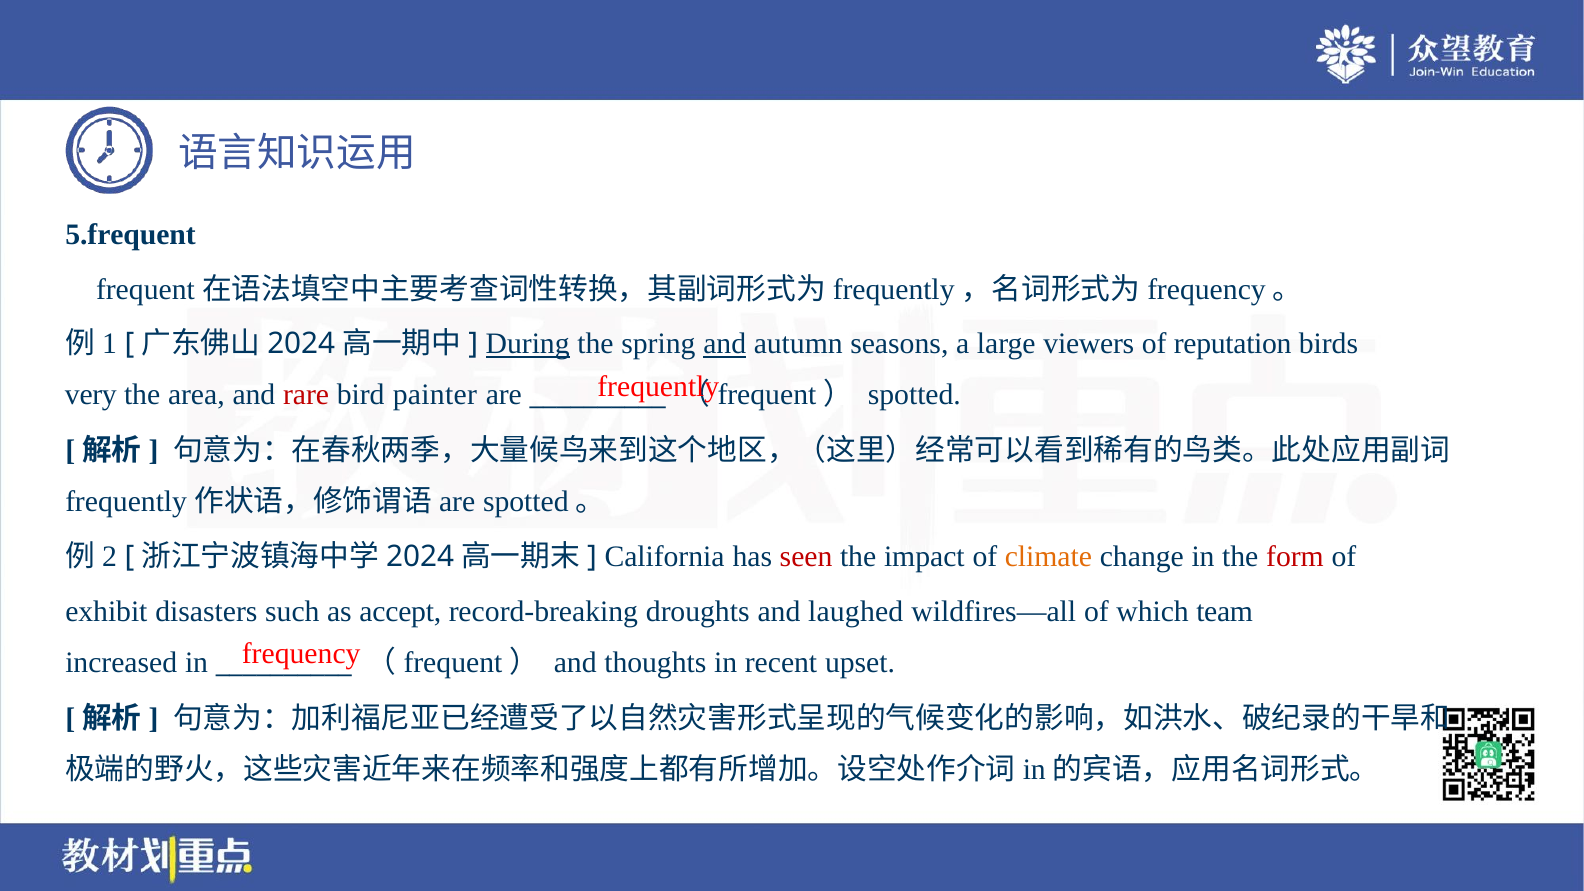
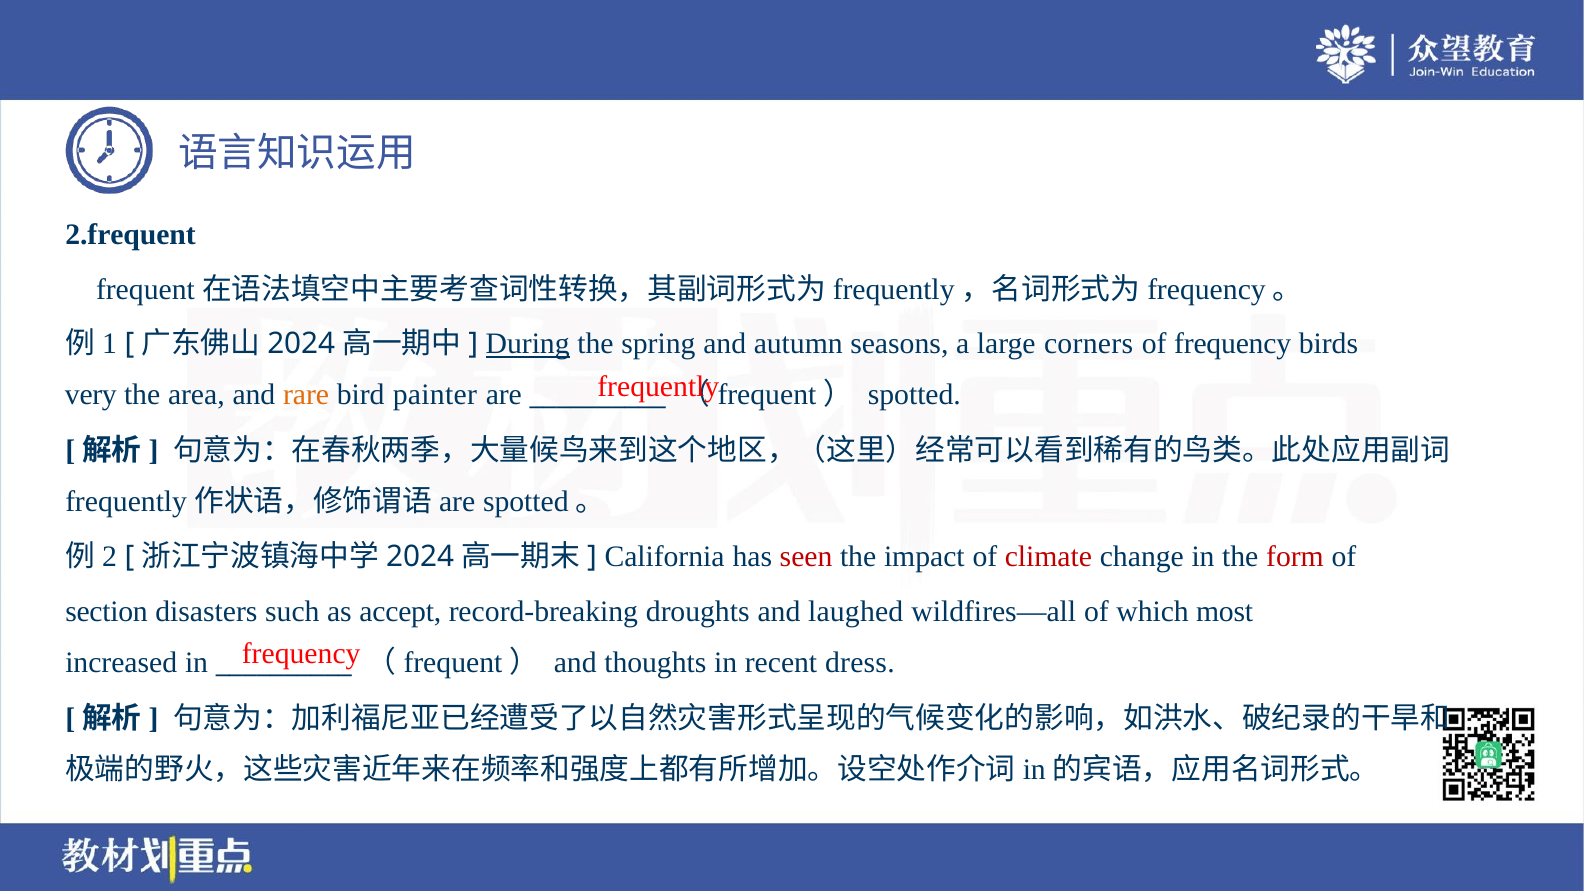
5.frequent: 5.frequent -> 2.frequent (131, 235)
and underline: present -> none (725, 344)
viewers: viewers -> corners (1089, 344)
of reputation: reputation -> frequency (1233, 344)
rare colour: red -> orange (306, 395)
climate colour: orange -> red (1048, 557)
exhibit: exhibit -> section (107, 611)
team: team -> most (1225, 611)
upset: upset -> dress (860, 662)
